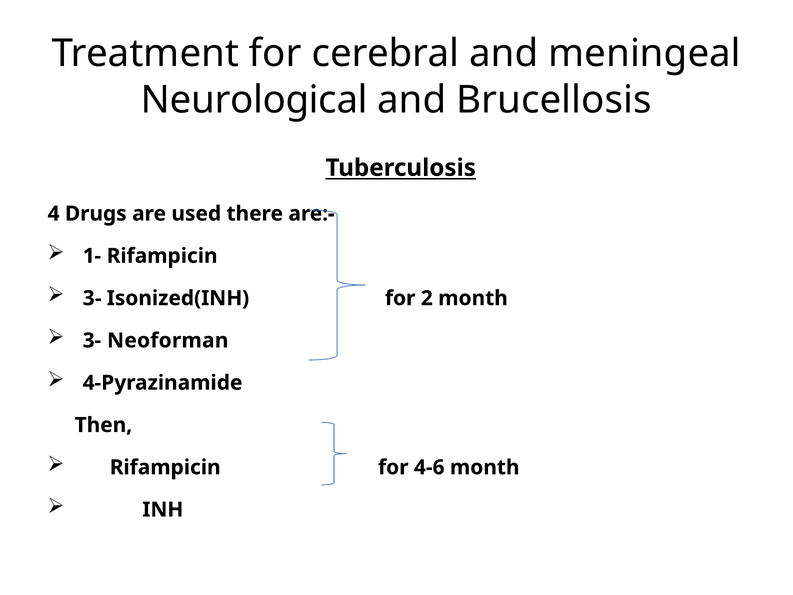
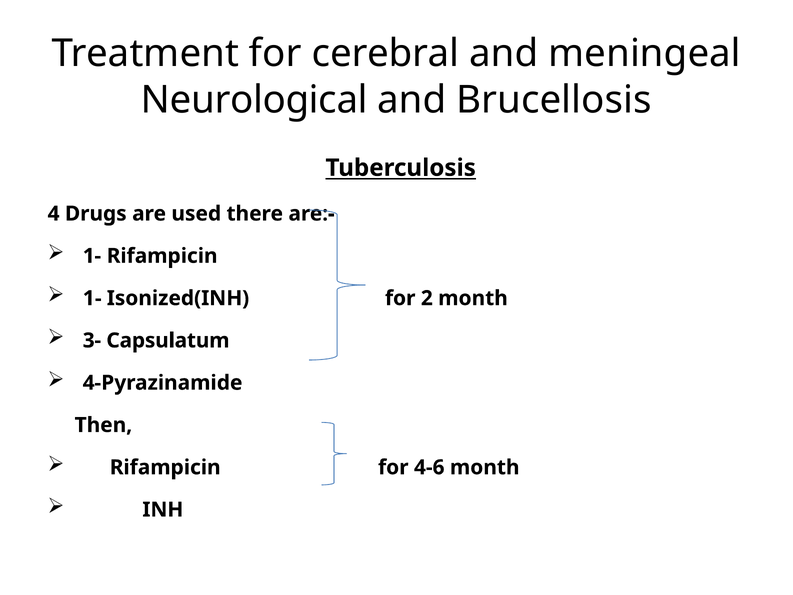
3-: 3- -> 1- (92, 298)
Neoforman: Neoforman -> Capsulatum (168, 340)
